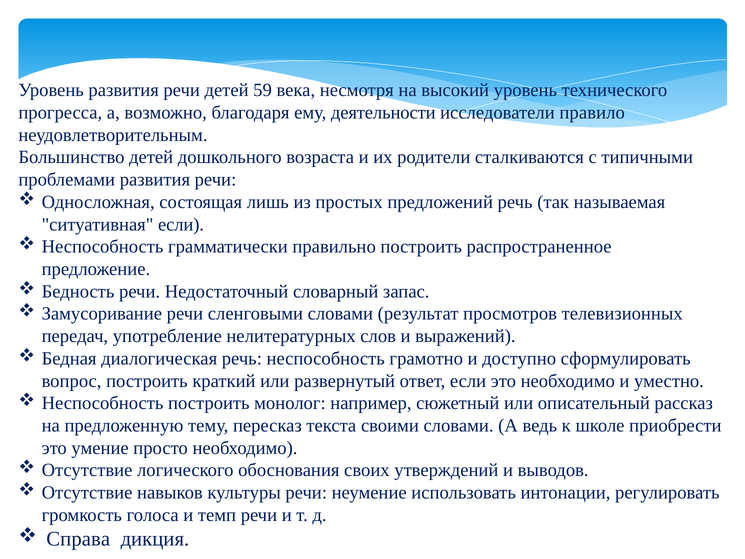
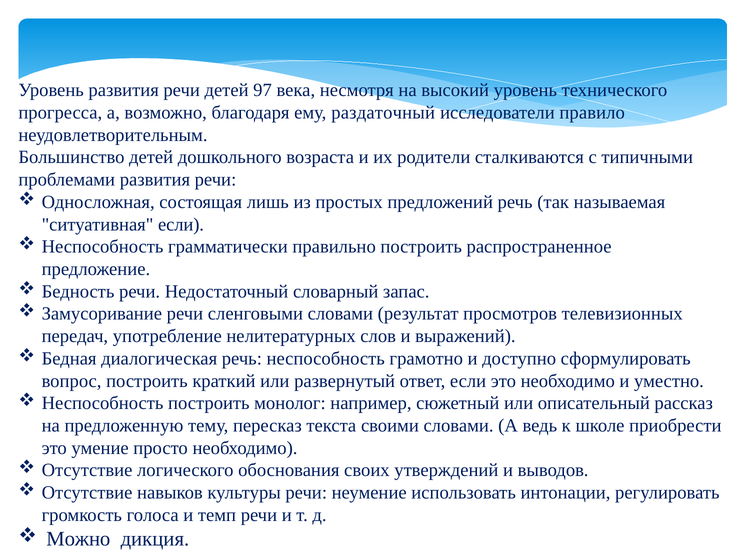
59: 59 -> 97 (263, 90)
деятельности: деятельности -> раздаточный (383, 113)
Справа: Справа -> Можно (78, 539)
